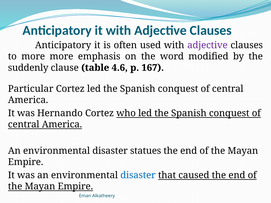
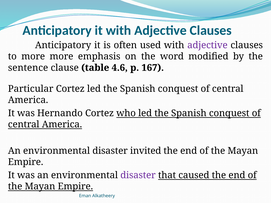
suddenly: suddenly -> sentence (28, 68)
statues: statues -> invited (146, 151)
disaster colour: blue -> purple (138, 175)
